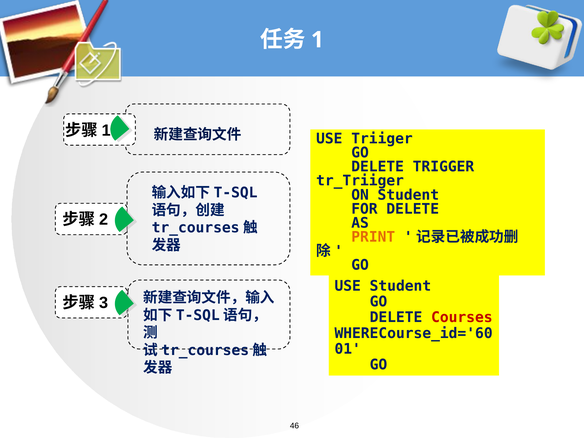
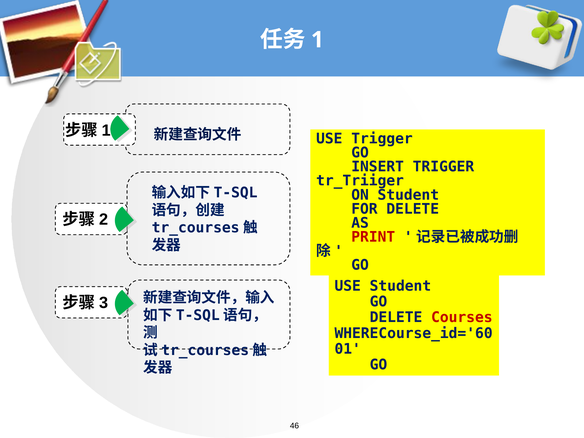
USE Triiger: Triiger -> Trigger (382, 139)
DELETE: DELETE -> INSERT (378, 167)
PRINT colour: orange -> red (373, 237)
